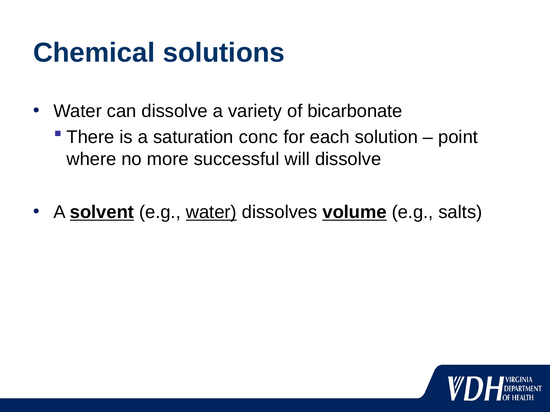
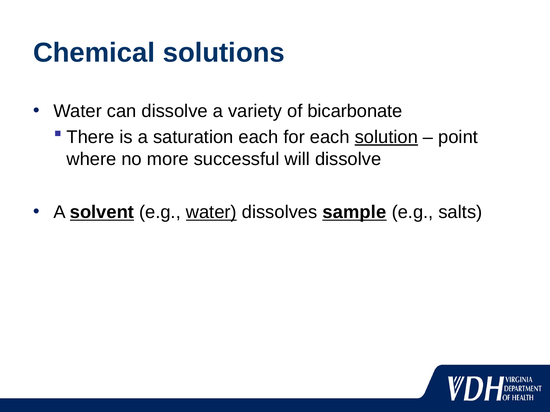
saturation conc: conc -> each (258, 137)
solution underline: none -> present (386, 137)
volume: volume -> sample (354, 212)
